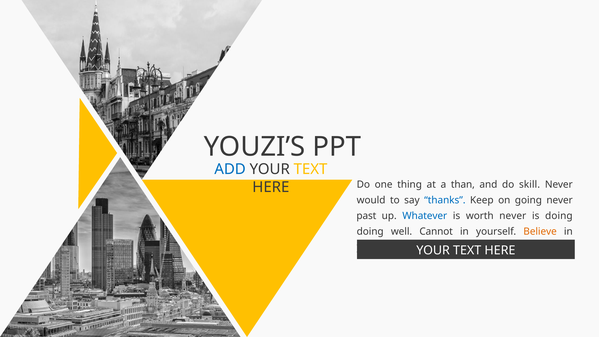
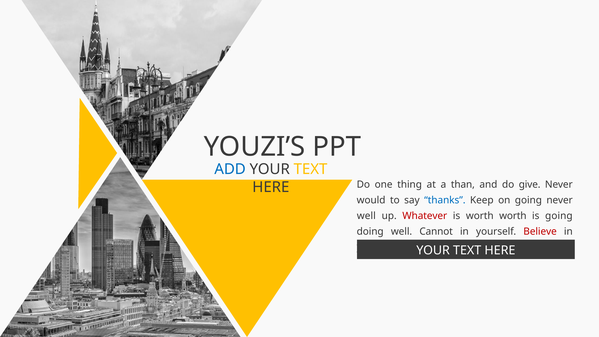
skill: skill -> give (530, 185)
past: past -> well (366, 216)
Whatever colour: blue -> red (425, 216)
worth never: never -> worth (513, 216)
is doing: doing -> going (559, 216)
Believe colour: orange -> red (540, 231)
